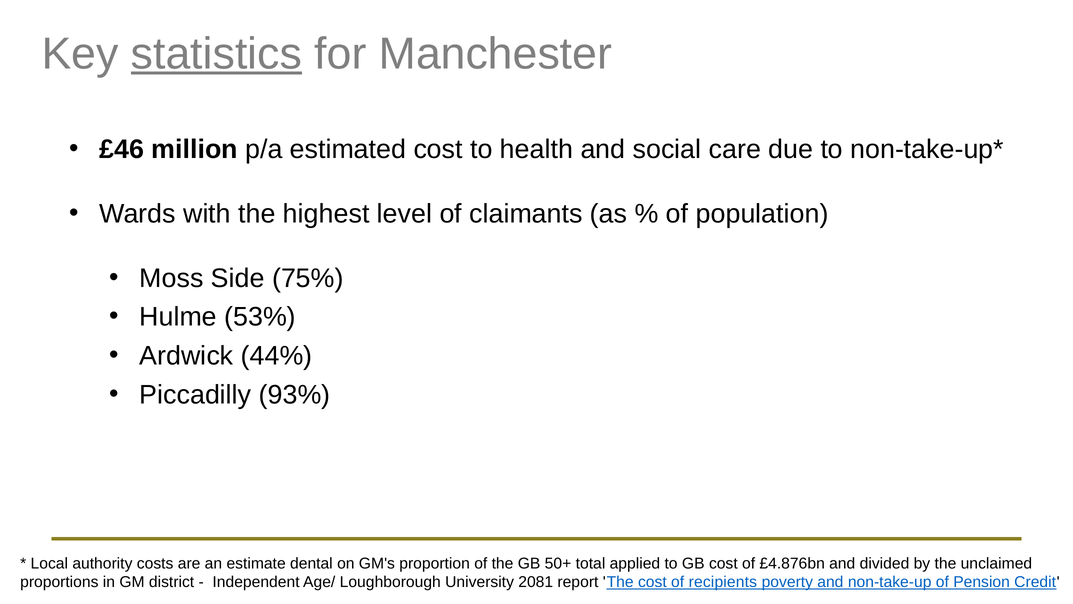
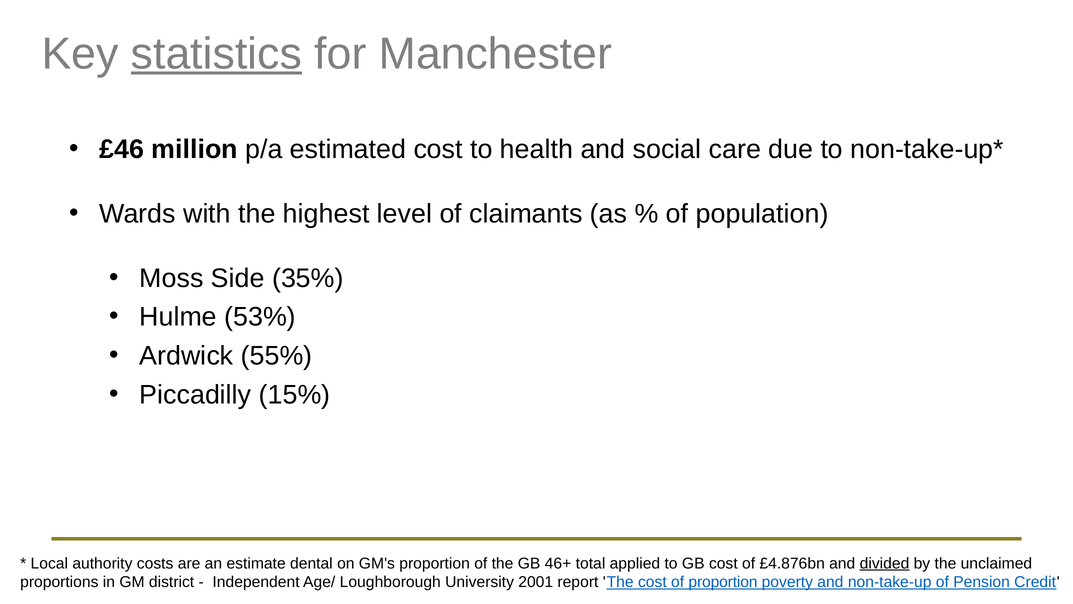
75%: 75% -> 35% (308, 278)
44%: 44% -> 55% (277, 356)
93%: 93% -> 15% (295, 395)
50+: 50+ -> 46+ (558, 563)
divided underline: none -> present (885, 563)
2081: 2081 -> 2001 (536, 582)
of recipients: recipients -> proportion (723, 582)
